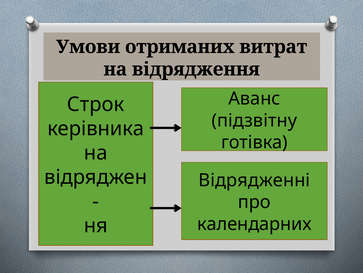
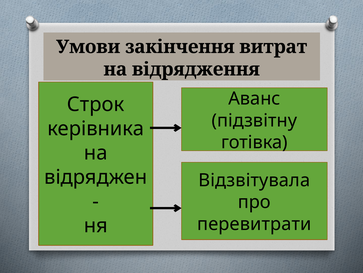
отриманих: отриманих -> закінчення (180, 47)
Відрядженні: Відрядженні -> Відзвітувала (254, 180)
календарних: календарних -> перевитрати (254, 223)
